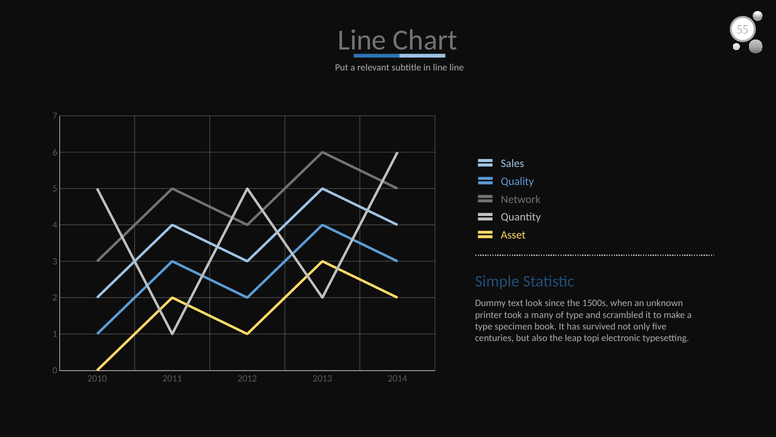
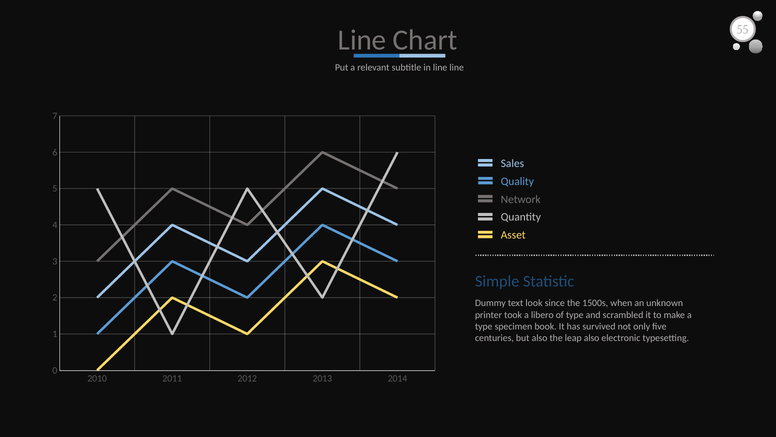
many: many -> libero (542, 315)
leap topi: topi -> also (592, 338)
